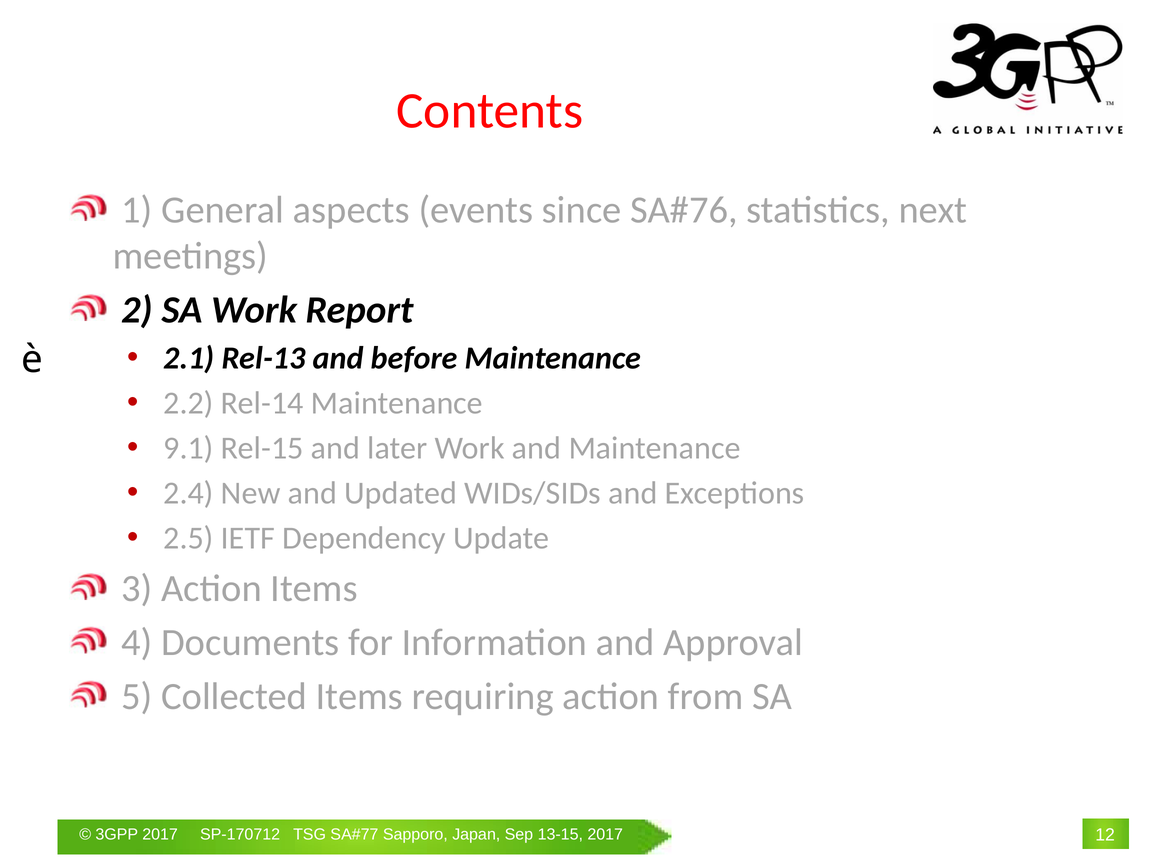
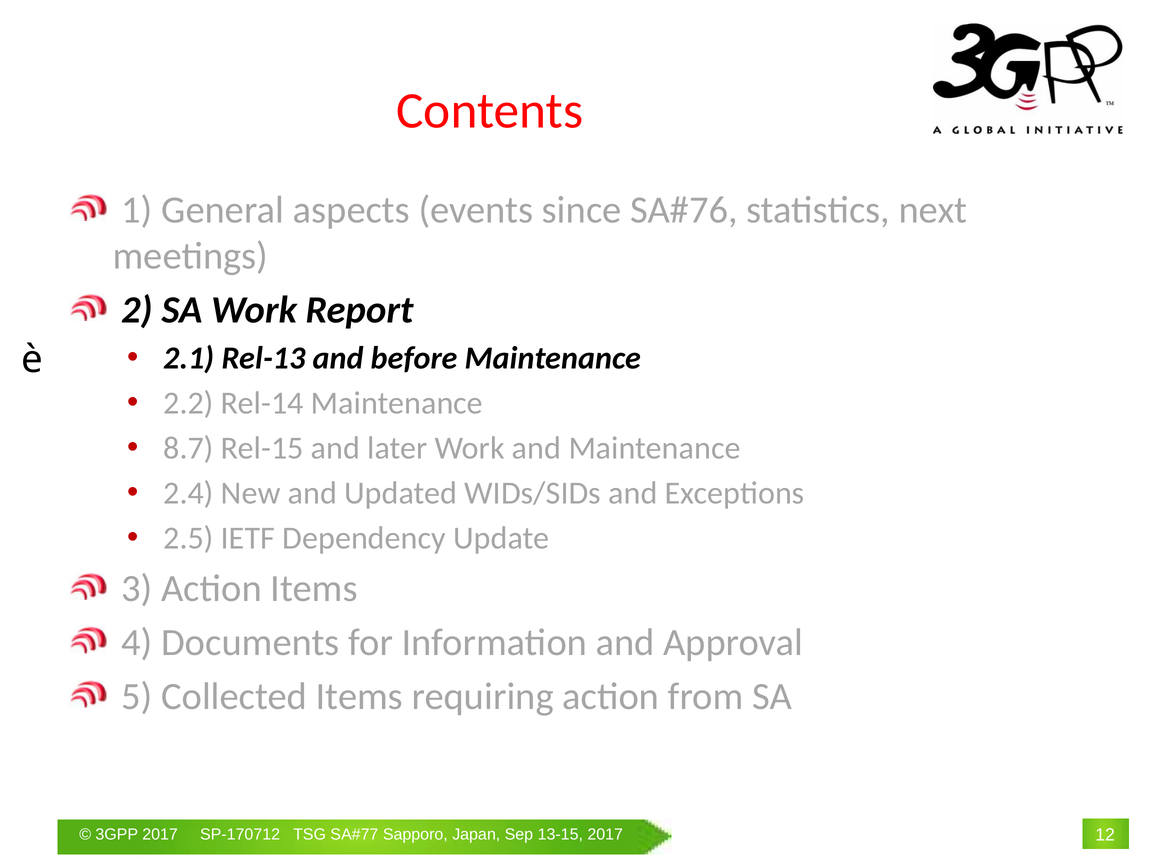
9.1: 9.1 -> 8.7 (188, 448)
